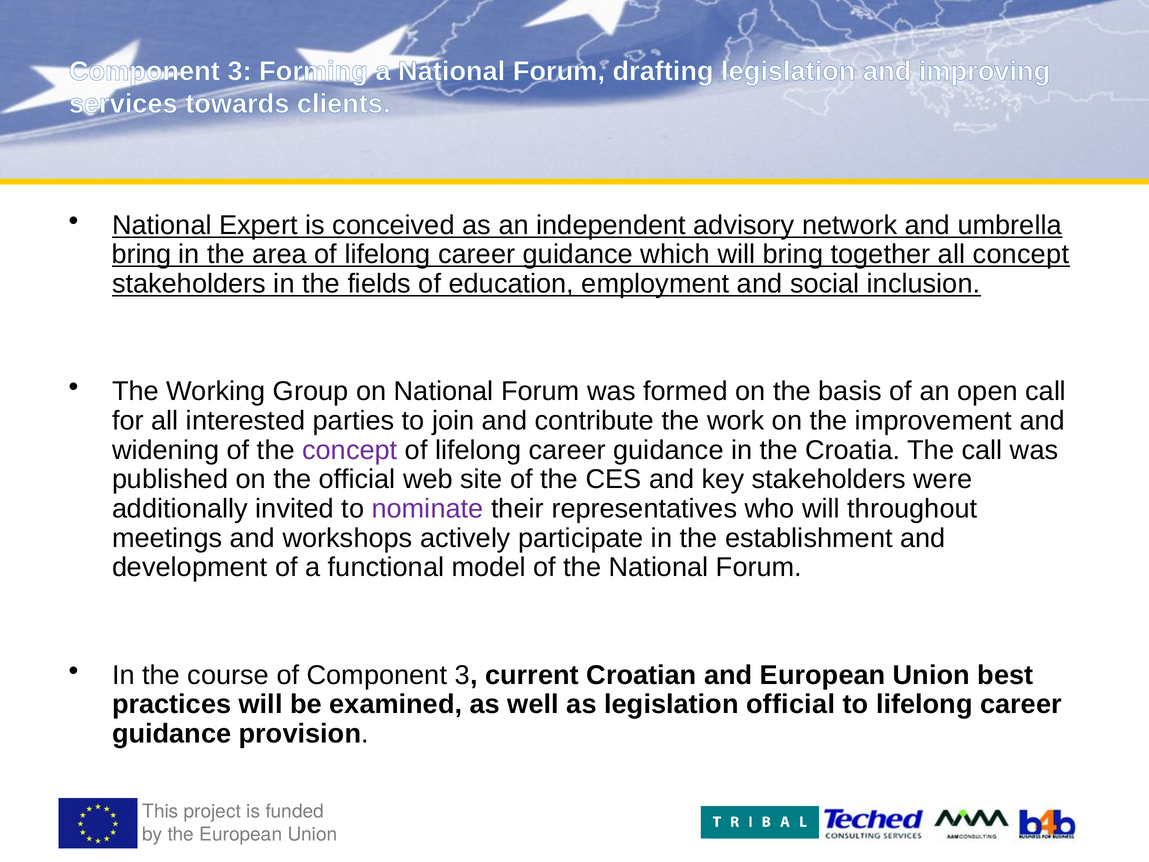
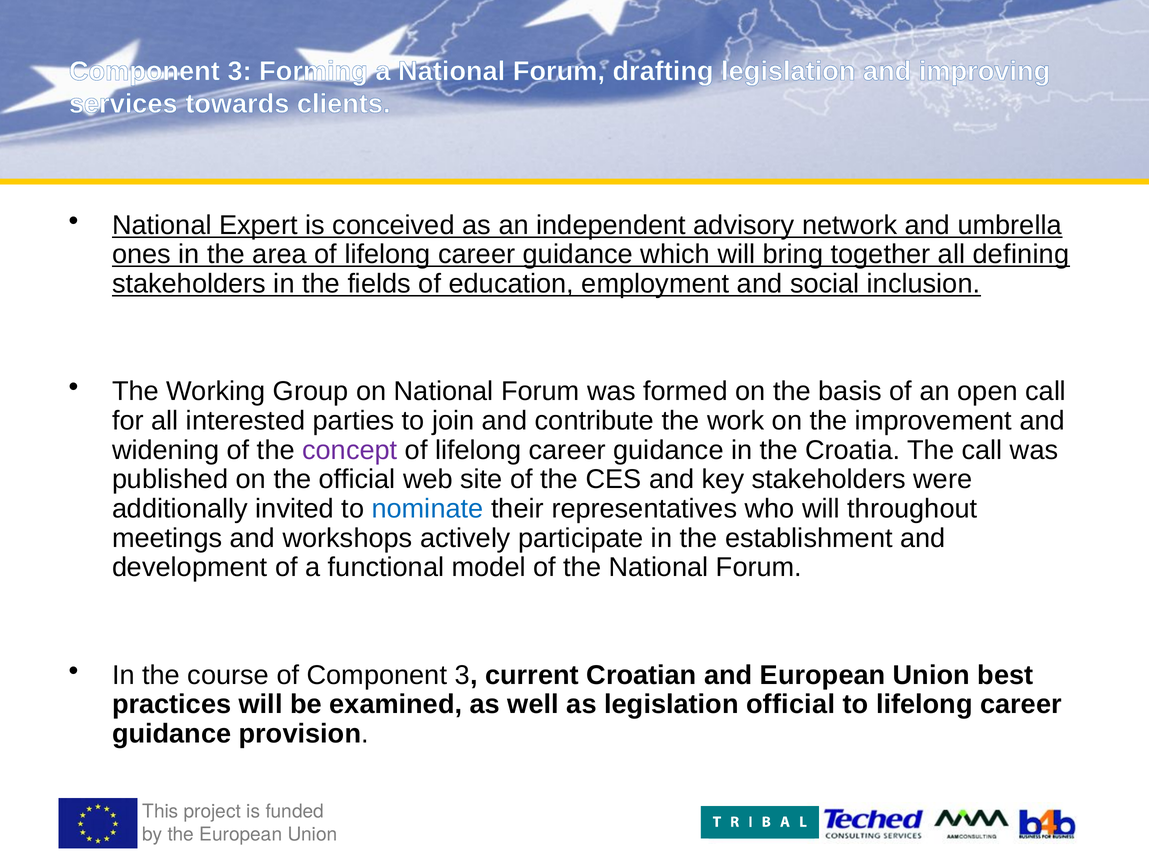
bring: bring -> ones (141, 254)
all concept: concept -> defining (1021, 254)
nominate colour: purple -> blue (428, 509)
